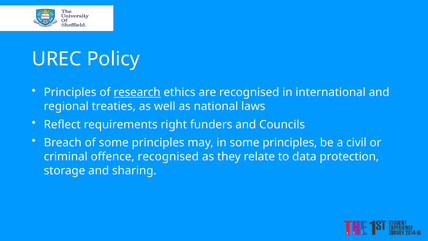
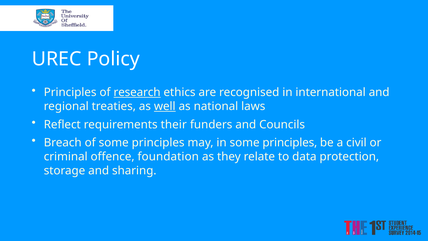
well underline: none -> present (165, 106)
right: right -> their (174, 124)
offence recognised: recognised -> foundation (168, 156)
